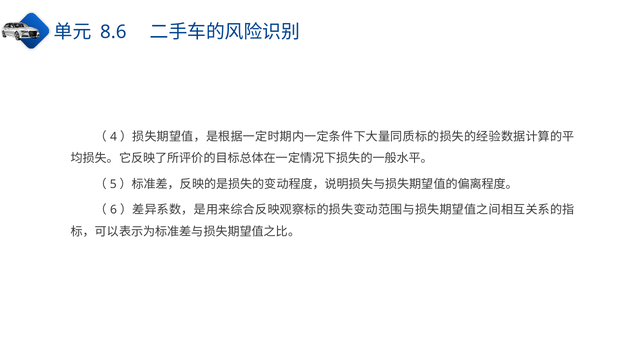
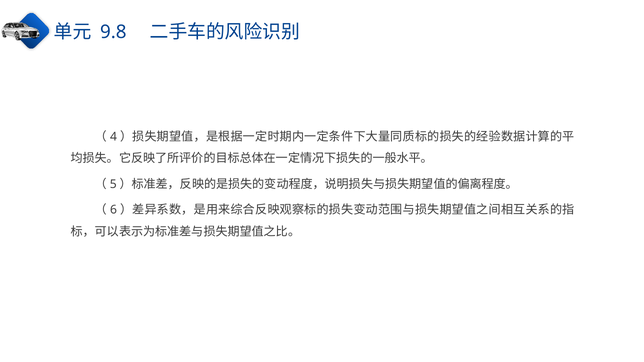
8.6: 8.6 -> 9.8 (113, 32)
